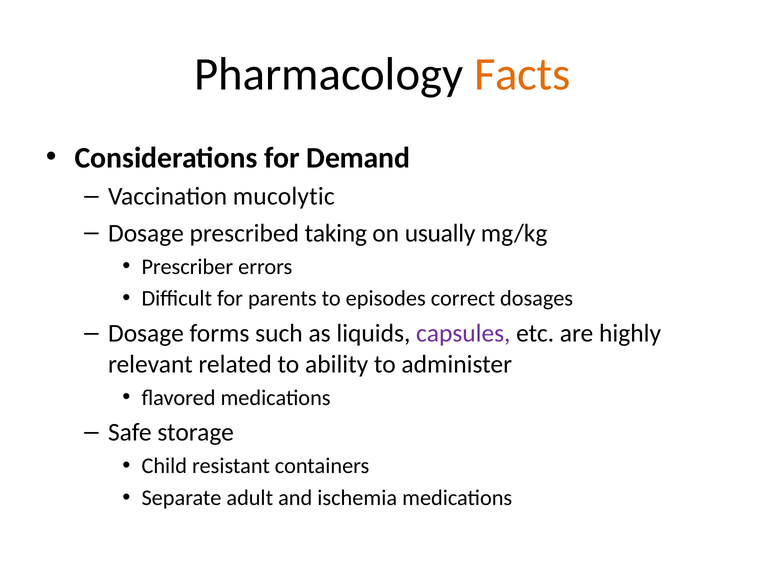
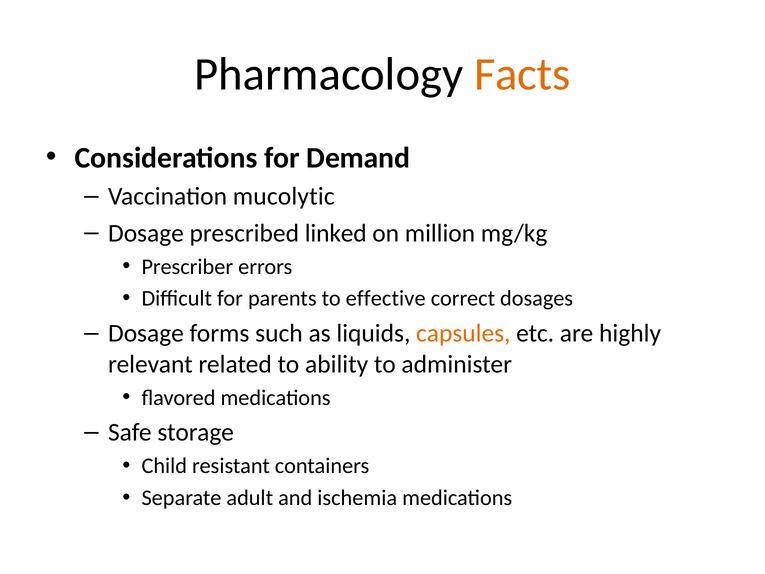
taking: taking -> linked (336, 233)
usually: usually -> million (440, 233)
episodes: episodes -> effective (386, 298)
capsules colour: purple -> orange (463, 333)
